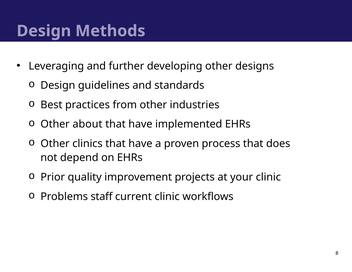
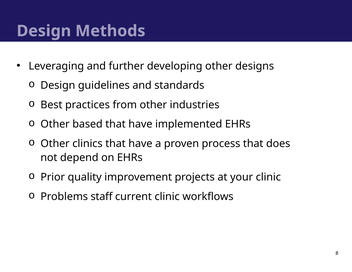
about: about -> based (88, 124)
